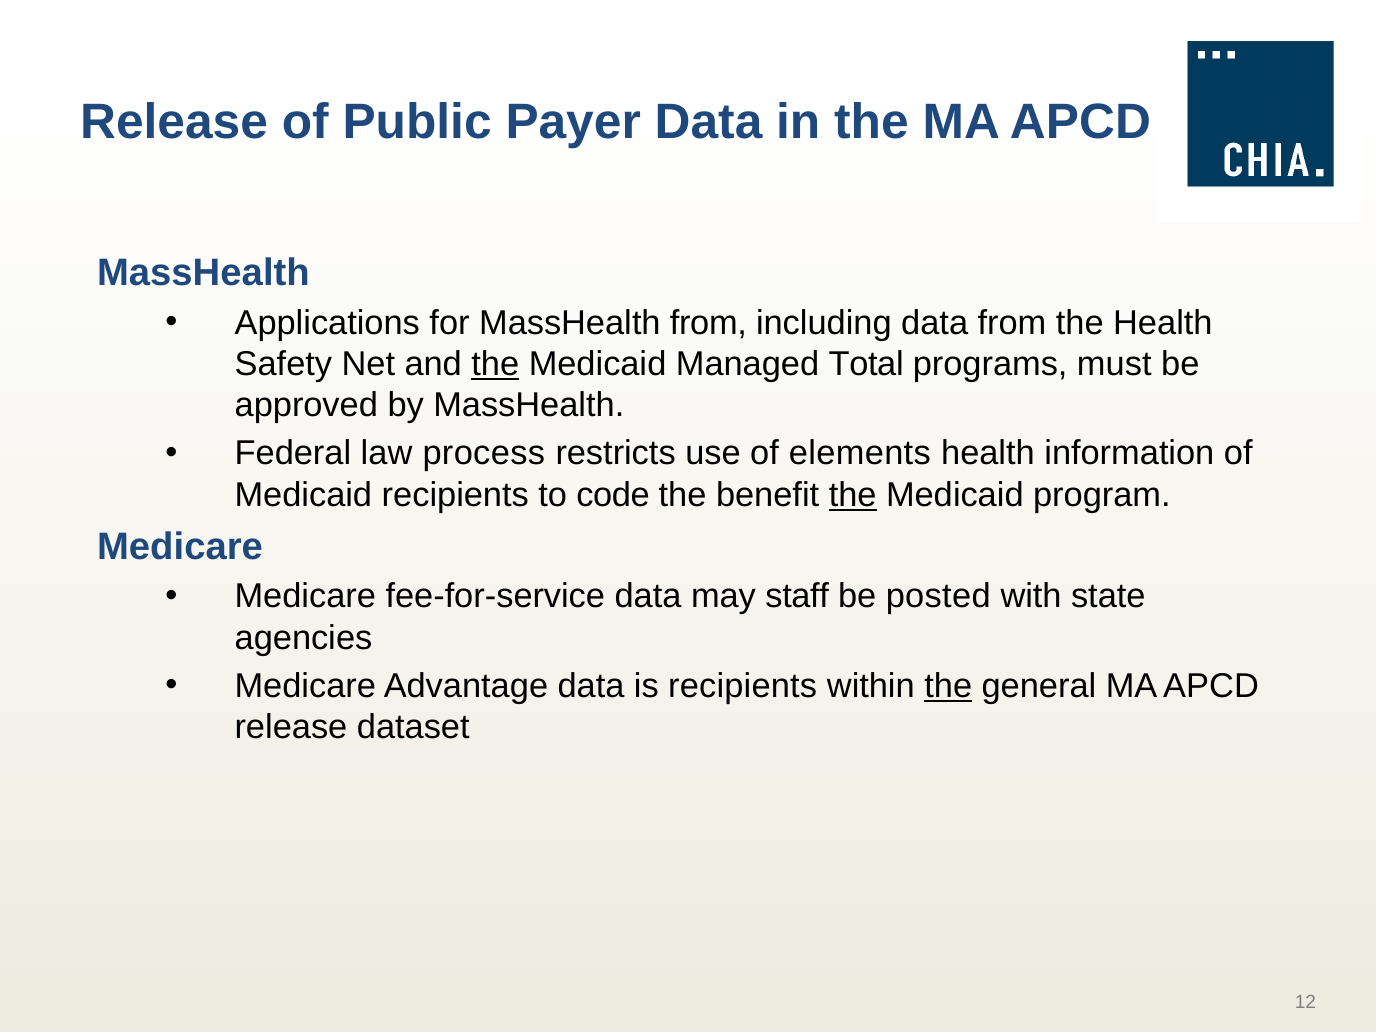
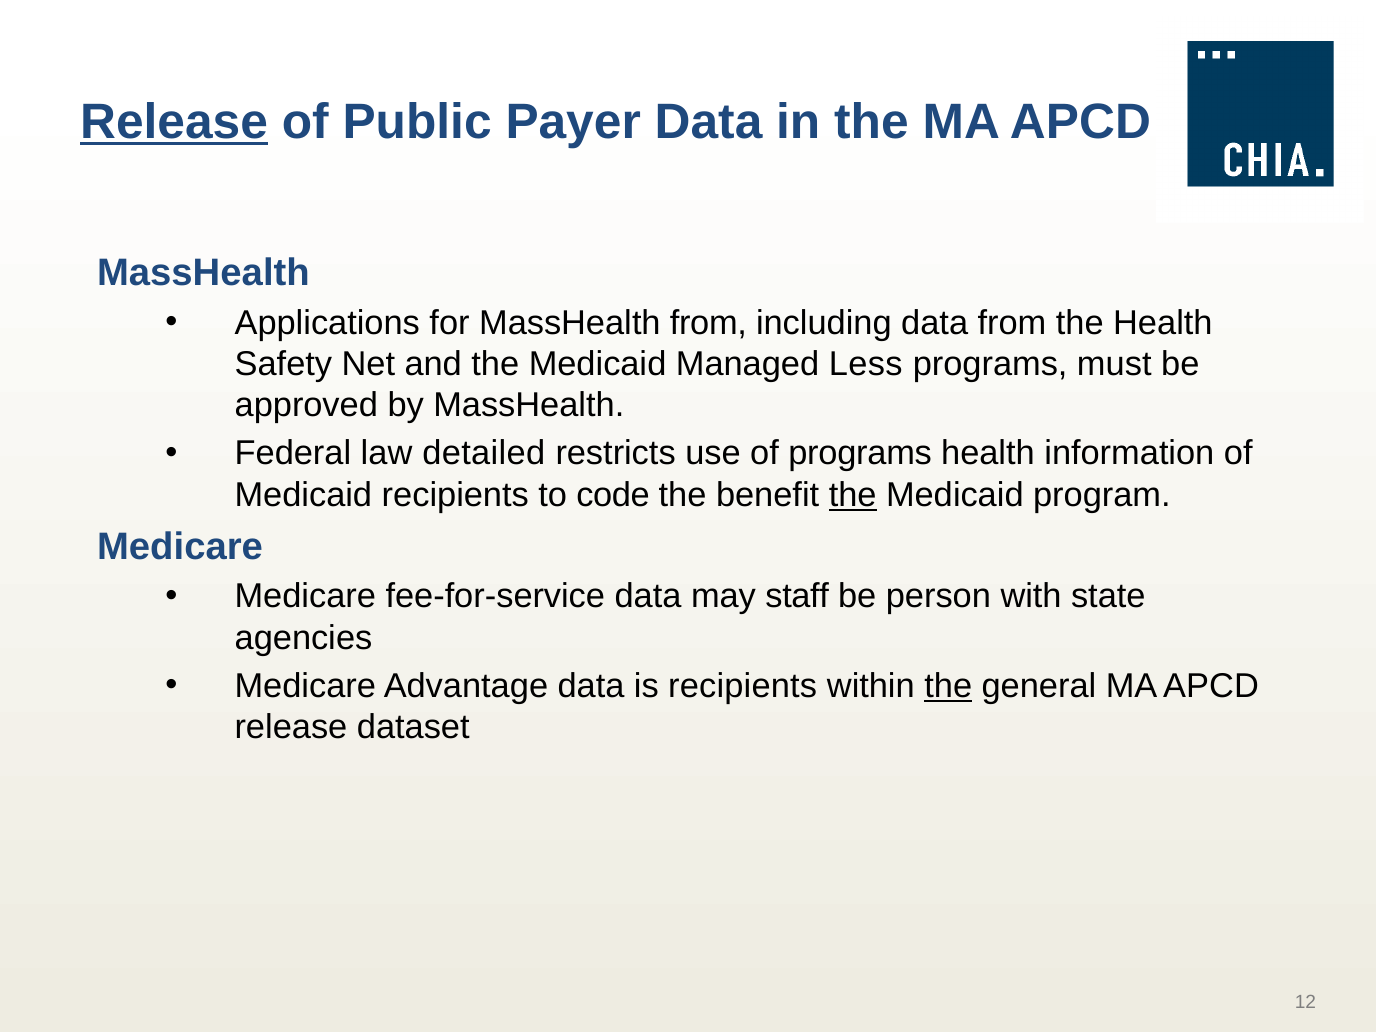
Release underline: none -> present (174, 122)
the underline: present -> none (495, 364)
Total: Total -> Less (866, 364)
process: process -> detailed (484, 454)
of elements: elements -> programs (860, 454)
posted: posted -> person (938, 597)
